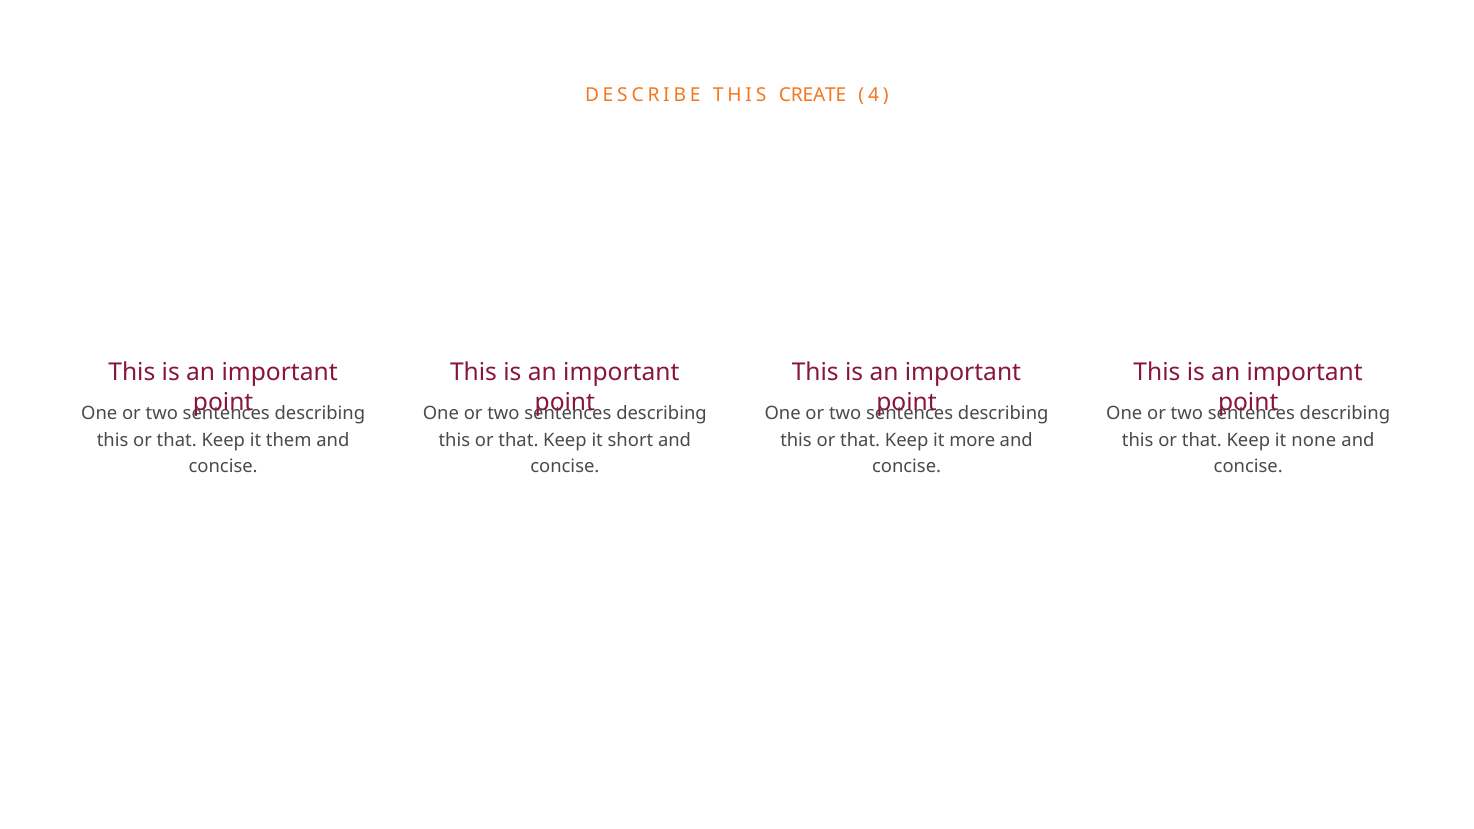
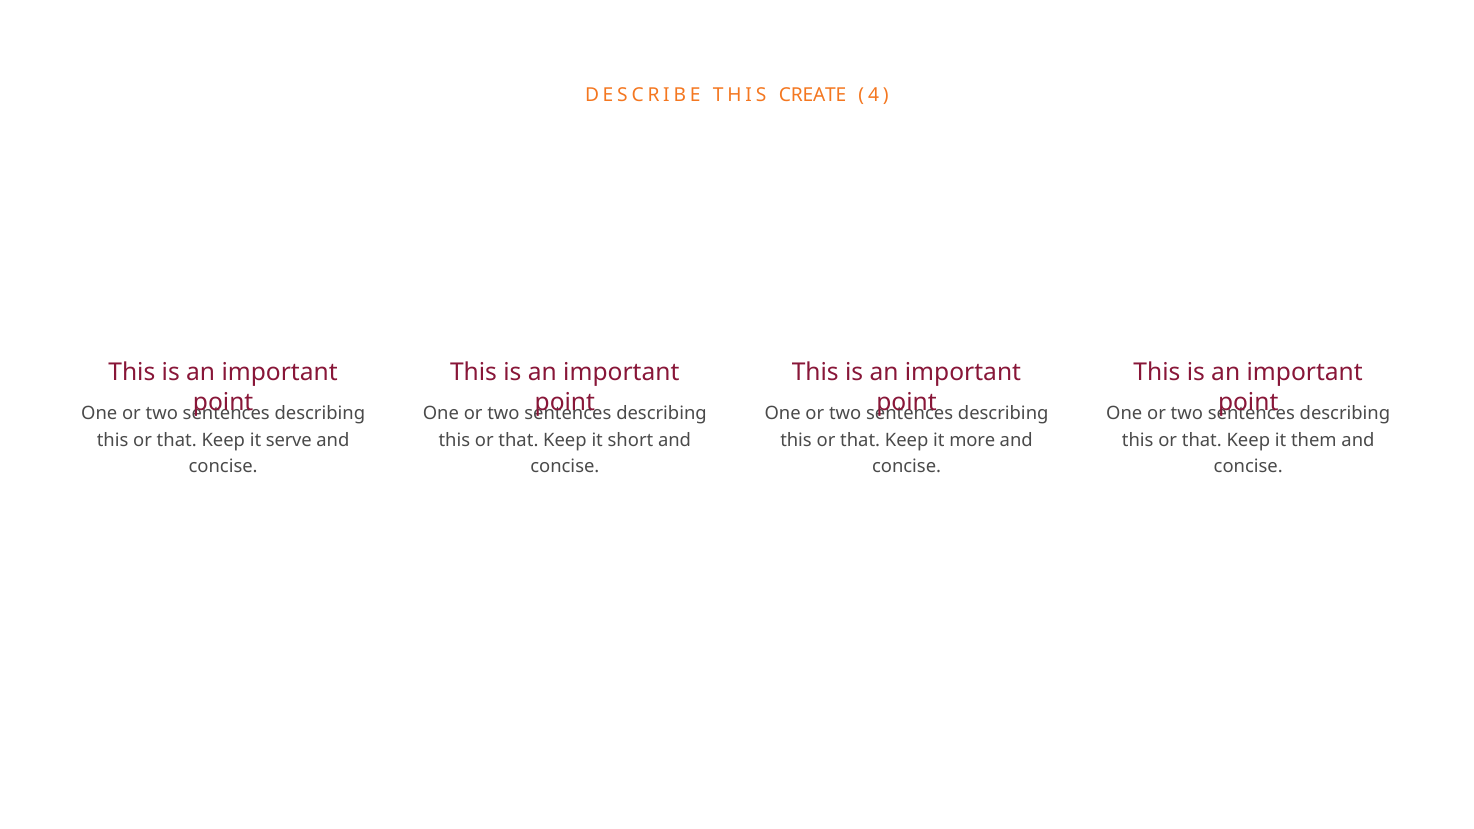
them: them -> serve (289, 440)
none: none -> them (1314, 440)
